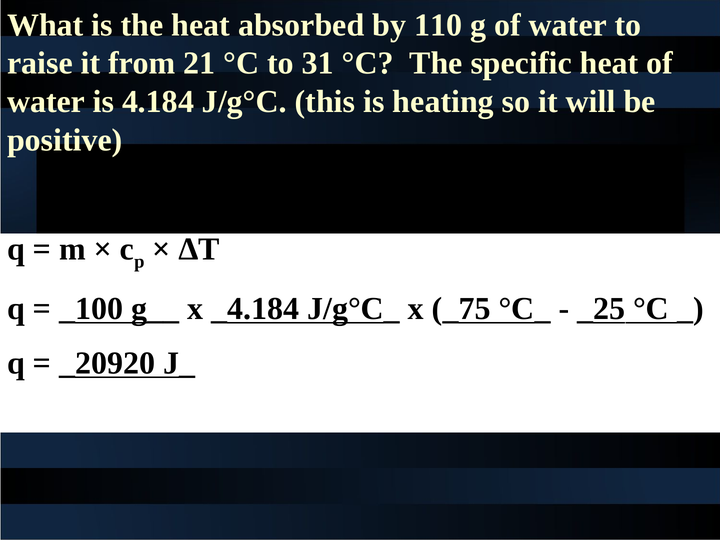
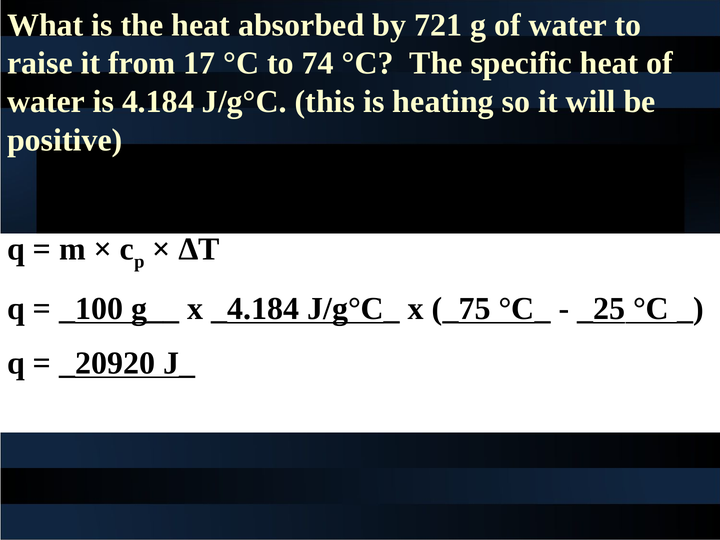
110: 110 -> 721 (438, 25)
21: 21 -> 17 (199, 63)
31: 31 -> 74 (318, 63)
